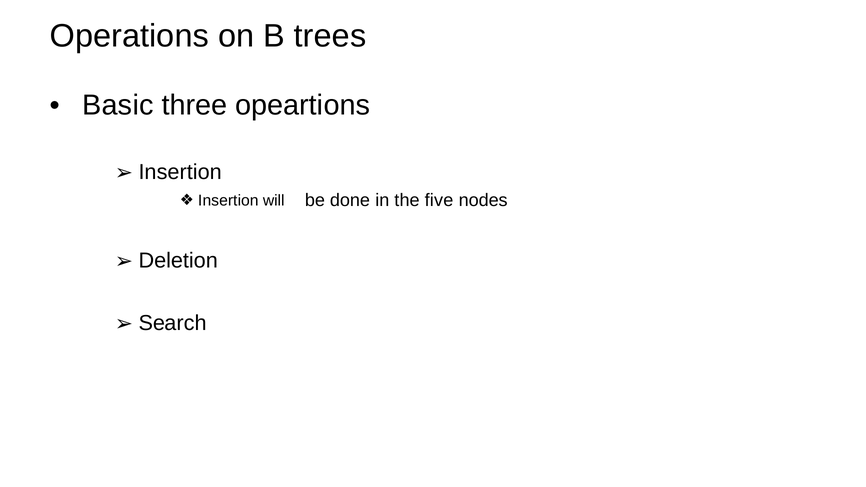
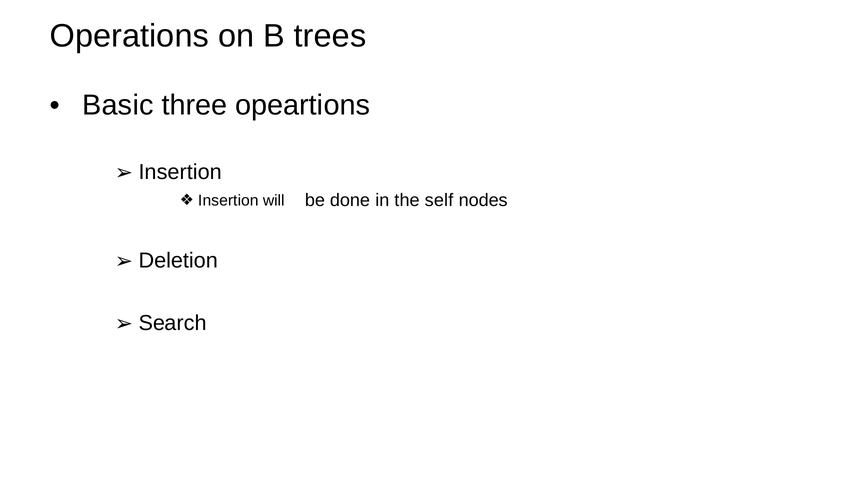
five: five -> self (439, 200)
